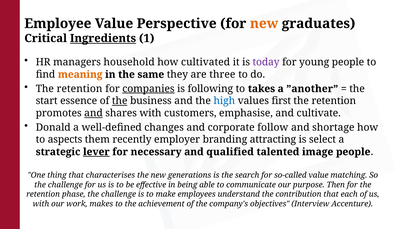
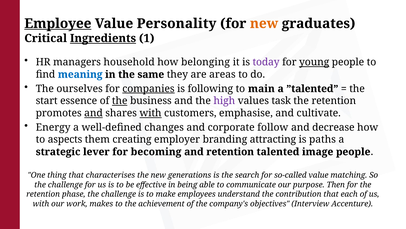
Employee underline: none -> present (58, 23)
Perspective: Perspective -> Personality (177, 23)
cultivated: cultivated -> belonging (206, 62)
young underline: none -> present (314, 62)
meaning colour: orange -> blue (80, 74)
three: three -> areas (222, 74)
retention: retention -> ourselves (80, 89)
takes: takes -> main (261, 89)
”another: ”another -> ”talented (312, 89)
high colour: blue -> purple (224, 101)
first: first -> task (281, 101)
with underline: none -> present (151, 113)
Donald: Donald -> Energy (53, 127)
shortage: shortage -> decrease (333, 127)
recently: recently -> creating (132, 139)
select: select -> paths (322, 139)
lever underline: present -> none (96, 151)
necessary: necessary -> becoming (156, 151)
and qualified: qualified -> retention (230, 151)
